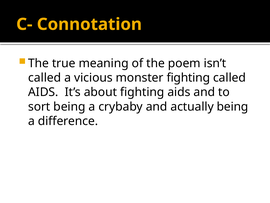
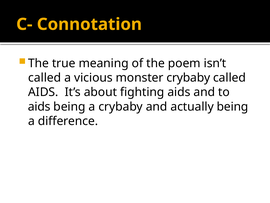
monster fighting: fighting -> crybaby (188, 78)
sort: sort -> aids (39, 106)
